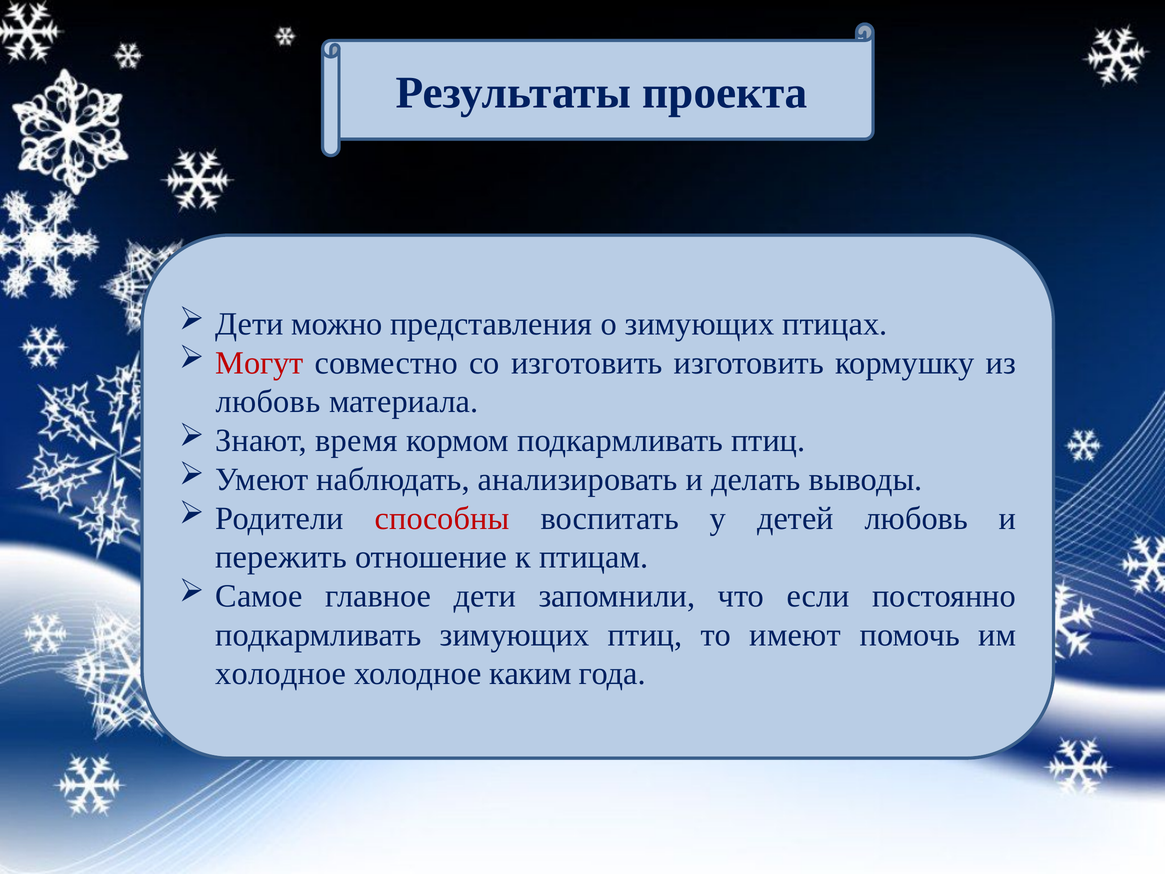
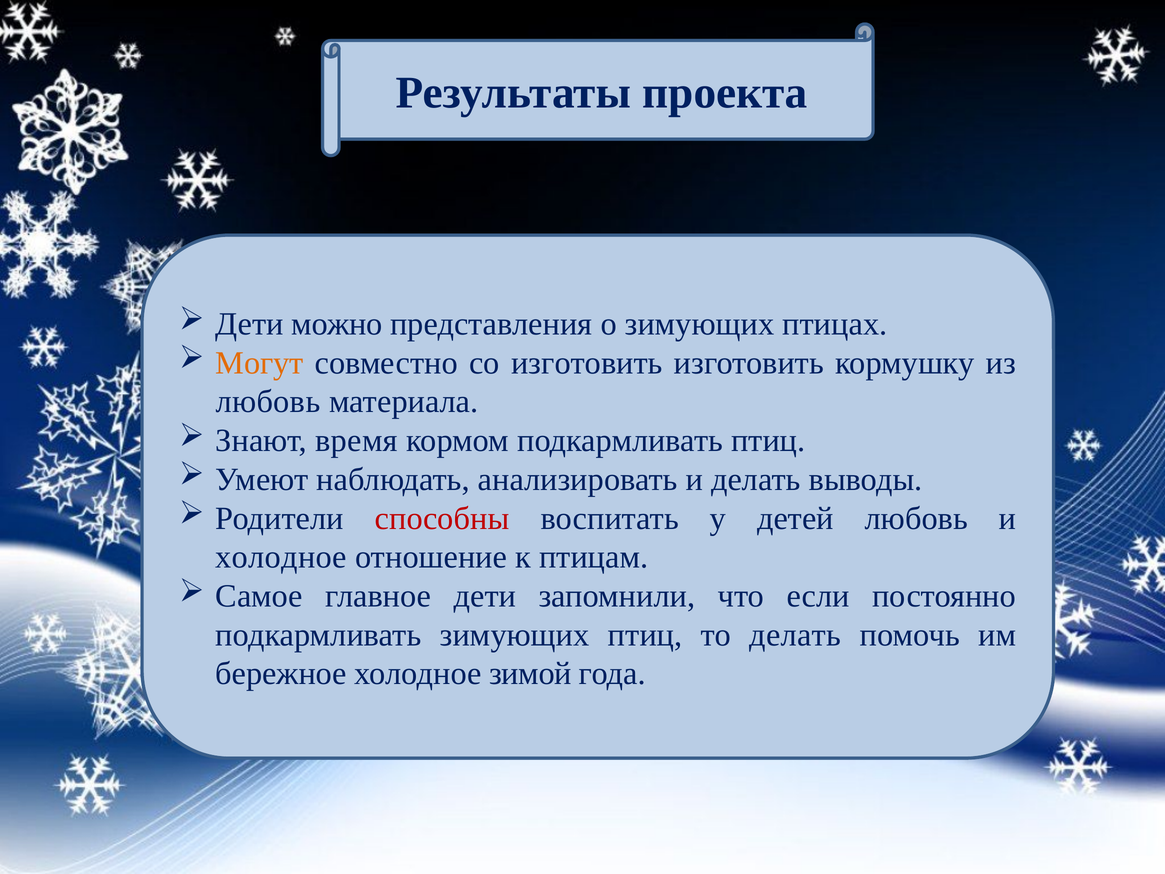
Могут colour: red -> orange (259, 363)
пережить: пережить -> холодное (281, 557)
то имеют: имеют -> делать (795, 635)
холодное: холодное -> бережное (281, 674)
каким: каким -> зимой (530, 674)
